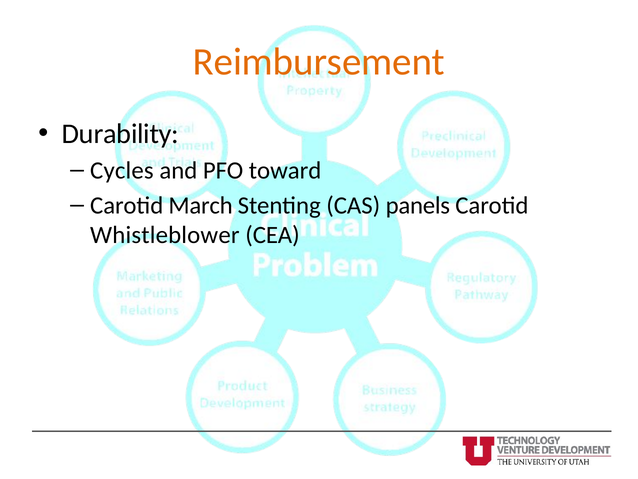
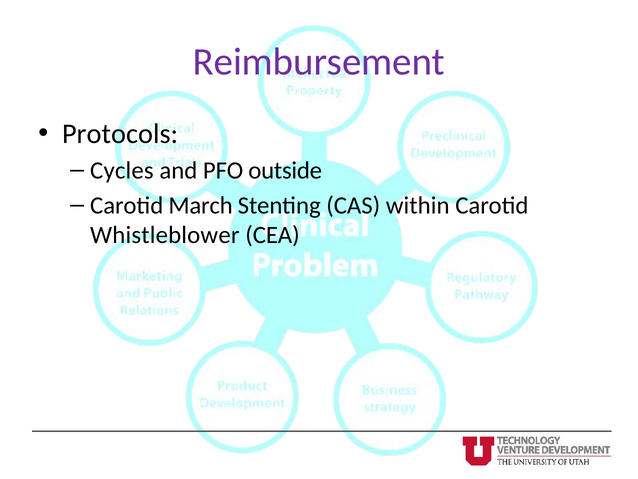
Reimbursement colour: orange -> purple (319, 62)
Durability: Durability -> Protocols (120, 134)
toward: toward -> outside (285, 170)
panels: panels -> within (418, 205)
